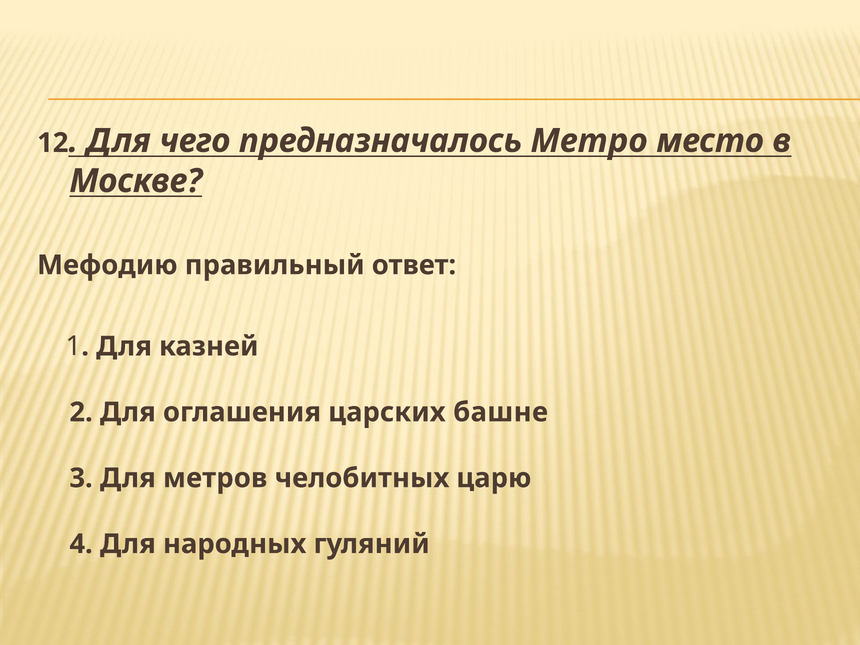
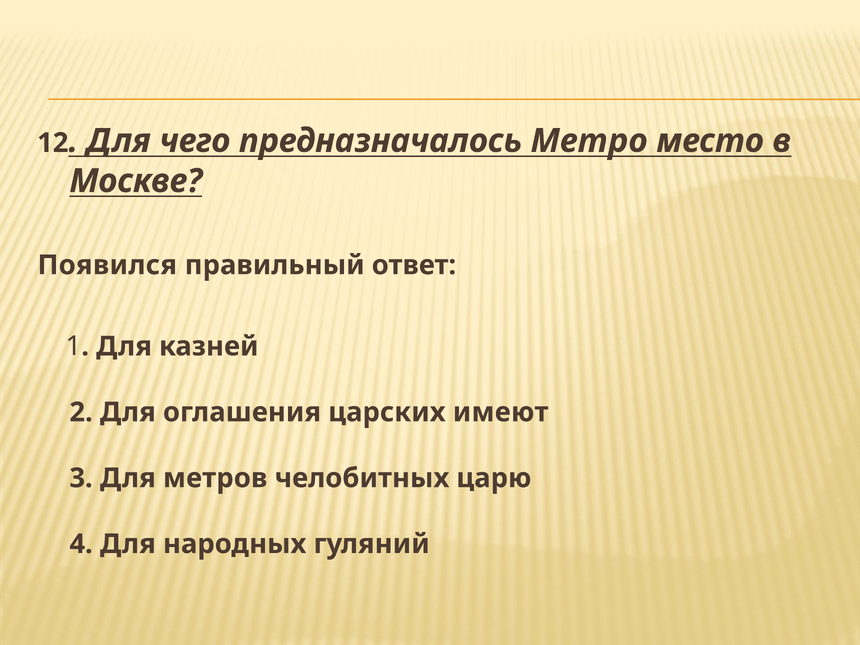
Мефодию: Мефодию -> Появился (107, 265)
башне: башне -> имеют (501, 412)
